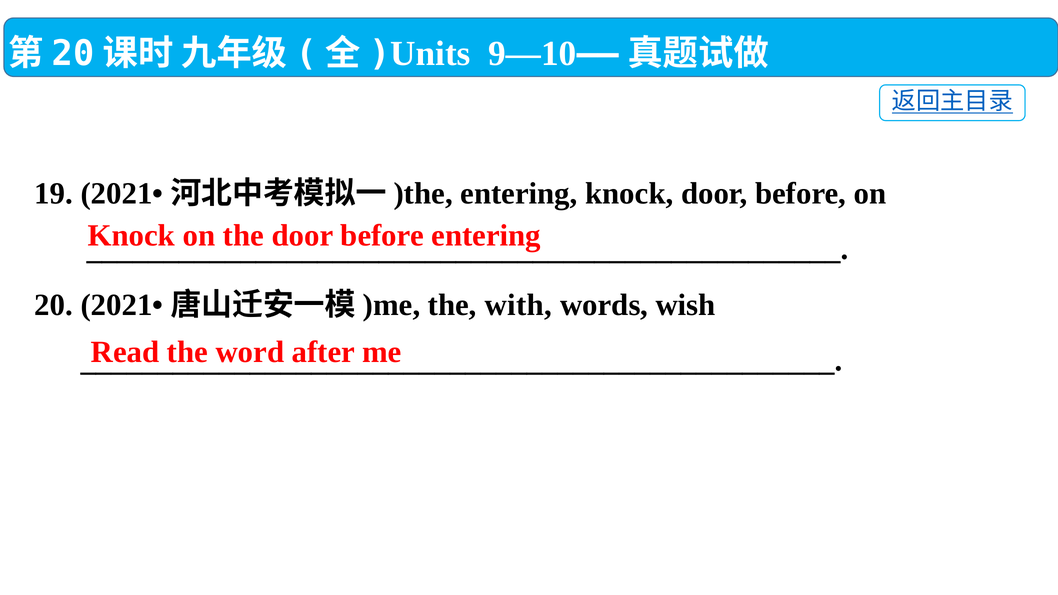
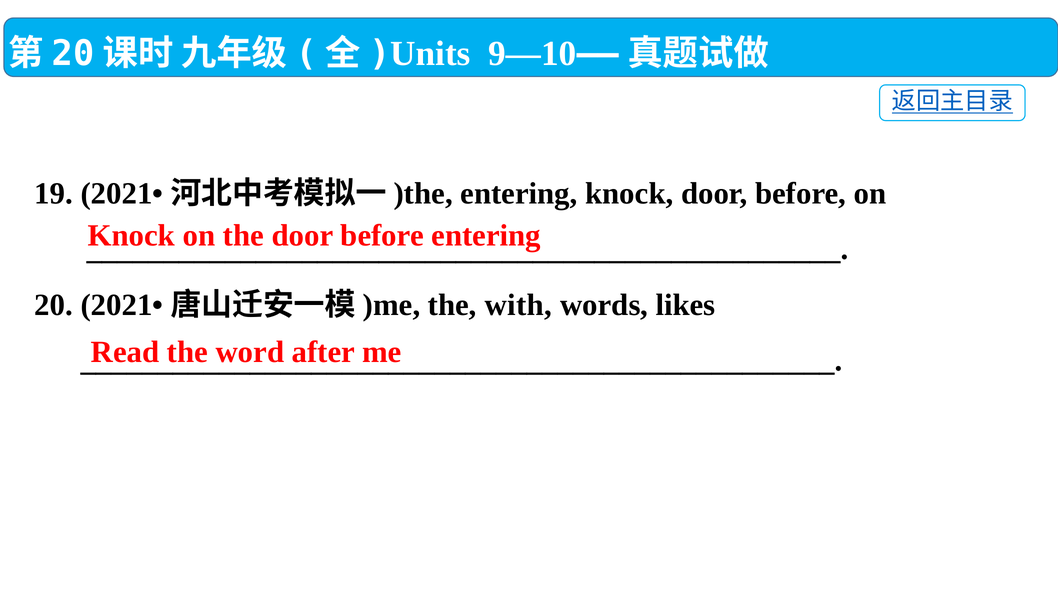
wish: wish -> likes (686, 305)
